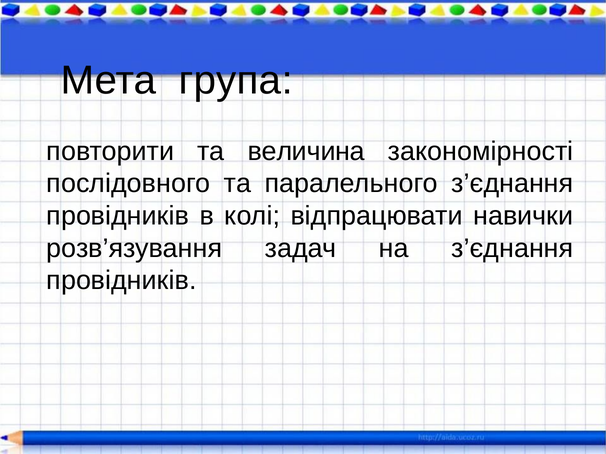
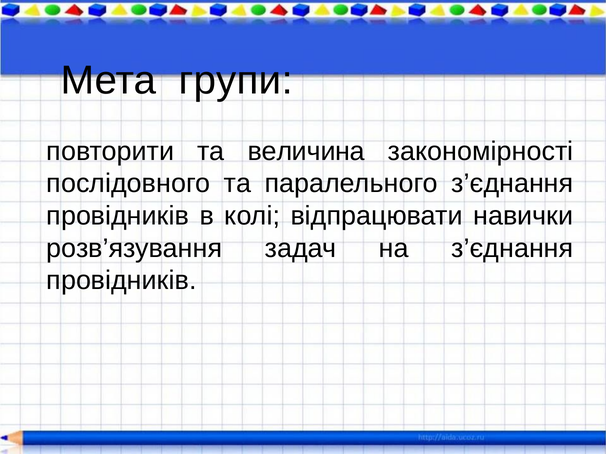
група: група -> групи (236, 81)
